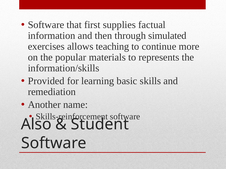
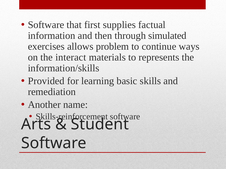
teaching: teaching -> problem (112, 47)
more: more -> ways (189, 47)
popular: popular -> interact (71, 57)
Also: Also -> Arts (36, 125)
